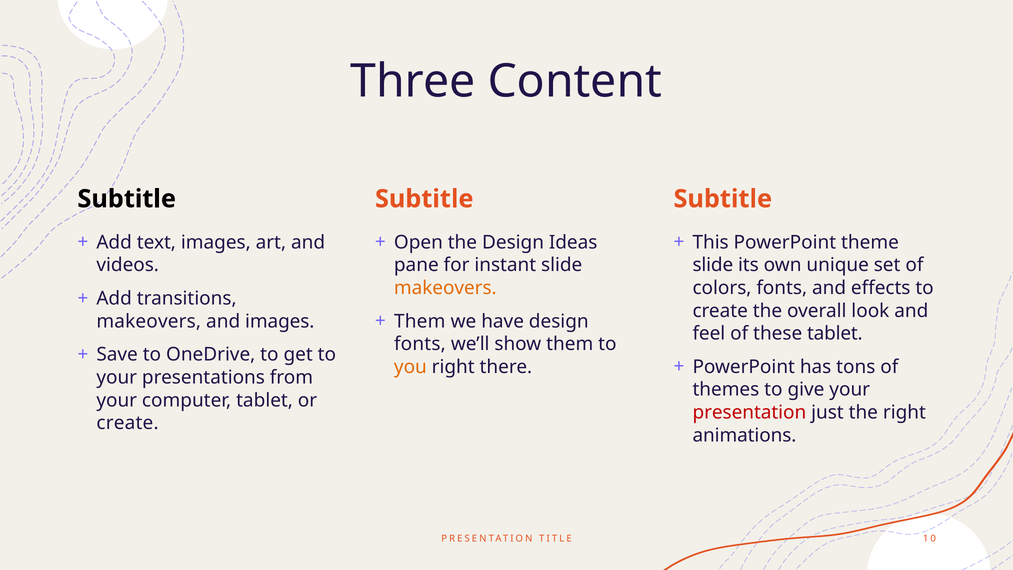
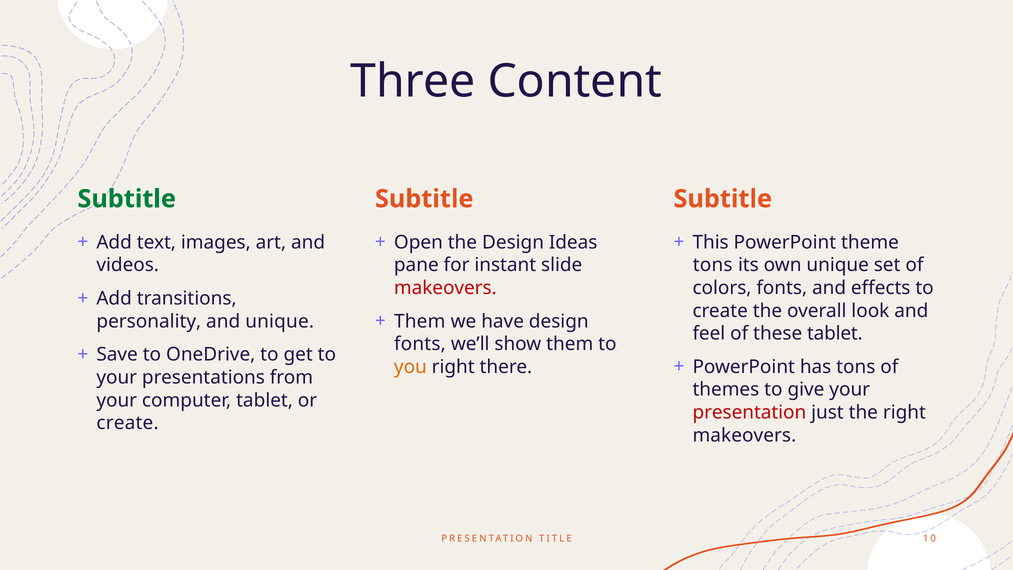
Subtitle colour: black -> green (127, 199)
slide: slide -> tons (713, 265)
makeovers colour: orange -> red (445, 288)
makeovers: makeovers -> personality (149, 321)
and images: images -> unique (280, 321)
animations: animations -> makeovers (744, 435)
